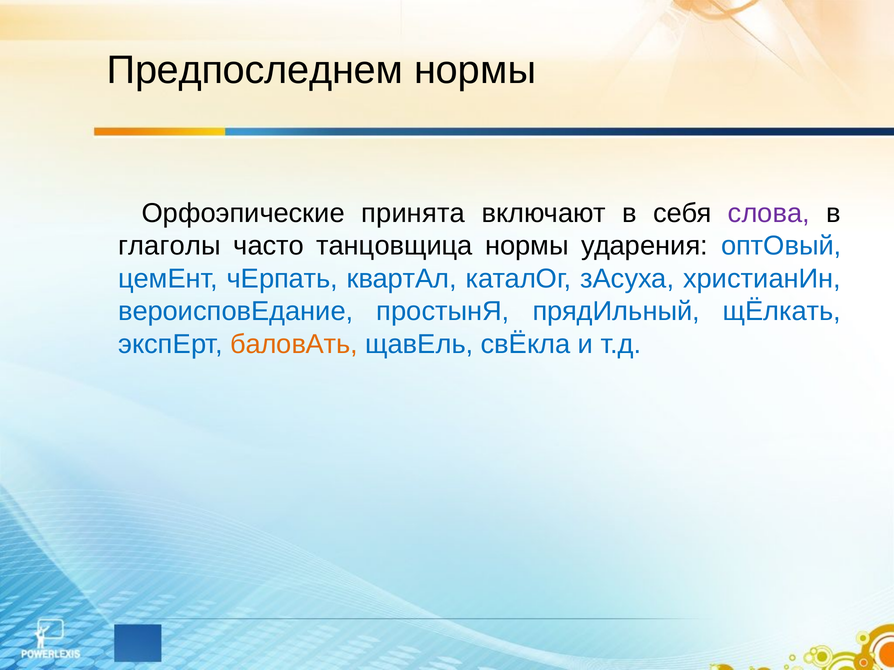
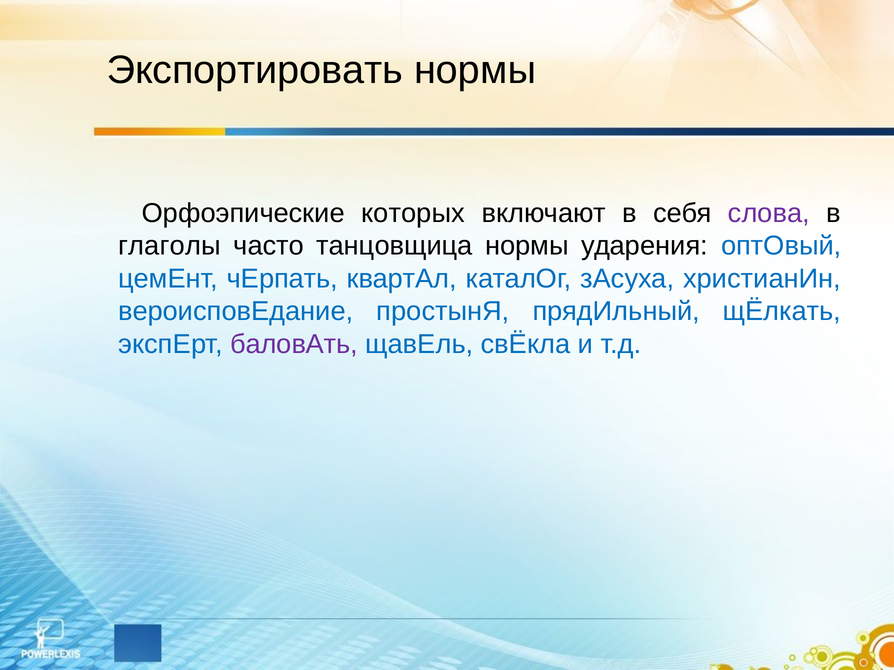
Предпоследнем: Предпоследнем -> Экспортировать (255, 70)
принята: принята -> которых (413, 213)
баловАть colour: orange -> purple (294, 344)
